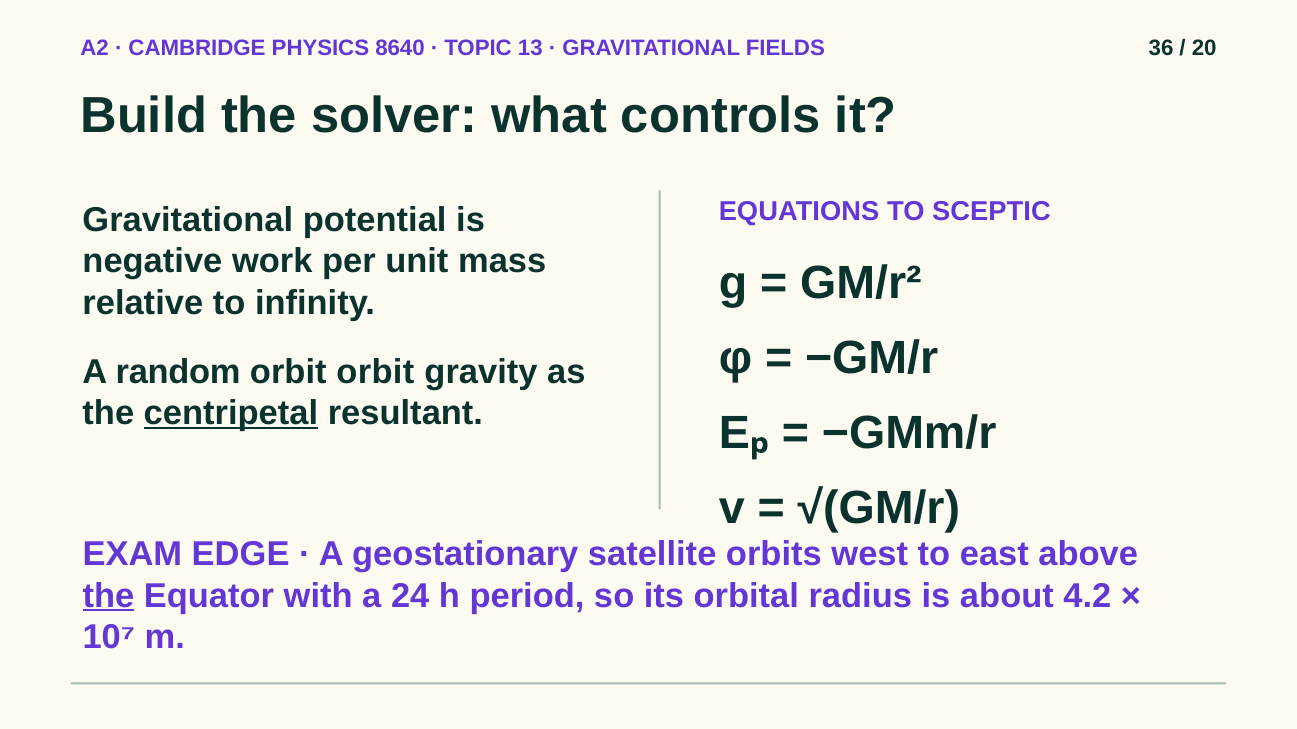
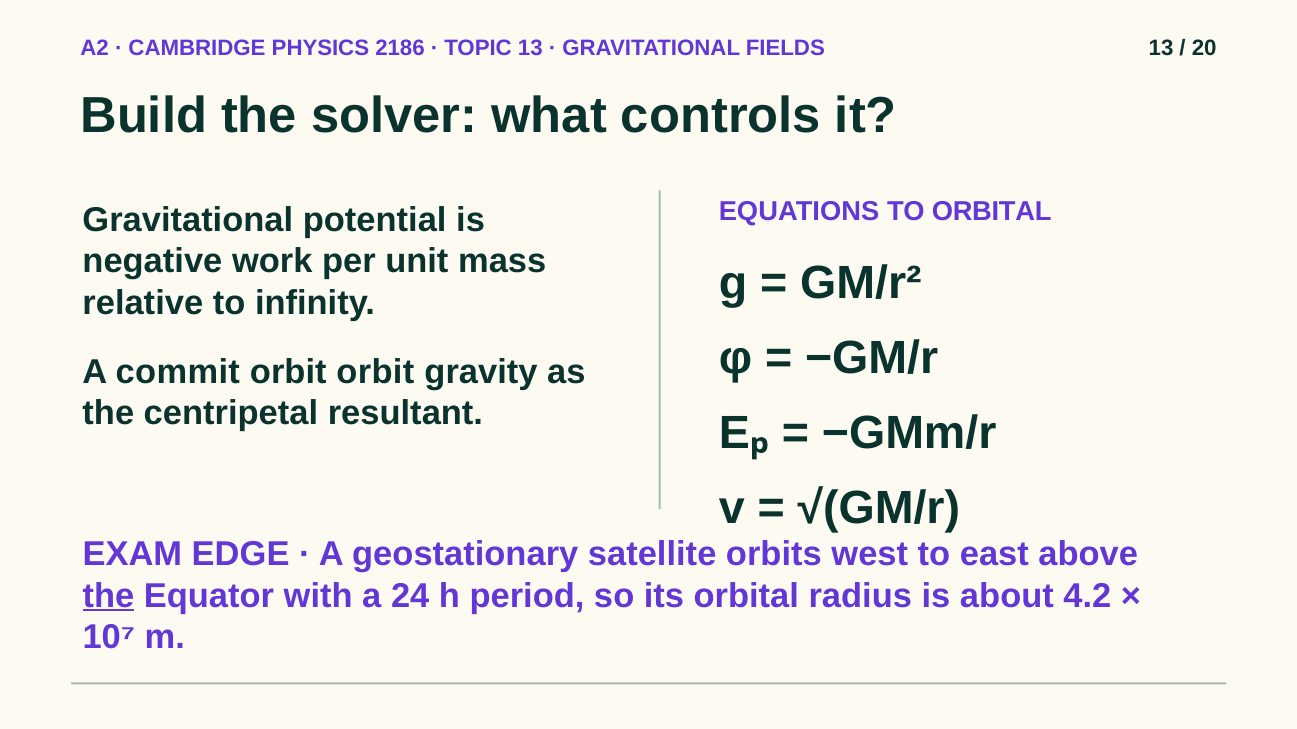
8640: 8640 -> 2186 (400, 48)
FIELDS 36: 36 -> 13 (1161, 48)
TO SCEPTIC: SCEPTIC -> ORBITAL (992, 212)
random: random -> commit (178, 372)
centripetal underline: present -> none (231, 414)
